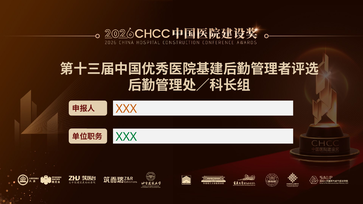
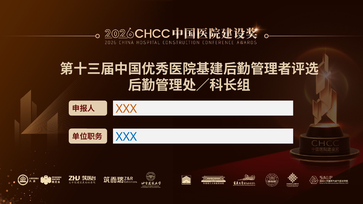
XXX colour: green -> blue (126, 137)
